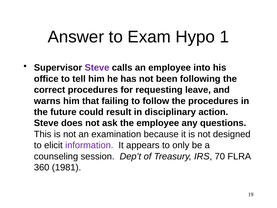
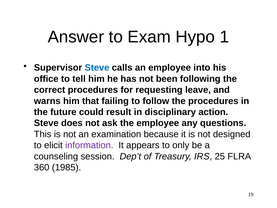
Steve colour: purple -> blue (97, 68)
70: 70 -> 25 (220, 156)
1981: 1981 -> 1985 (67, 167)
